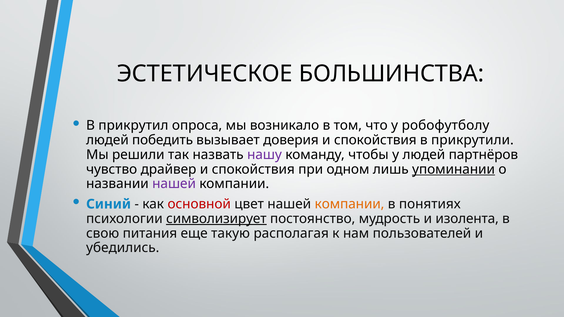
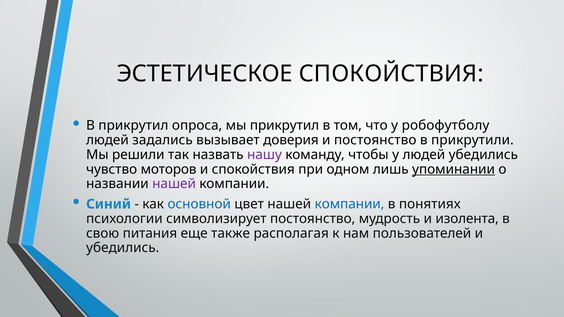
ЭСТЕТИЧЕСКОЕ БОЛЬШИНСТВА: БОЛЬШИНСТВА -> СПОКОЙСТВИЯ (391, 74)
мы возникало: возникало -> прикрутил (285, 126)
победить: победить -> задались (162, 140)
спокойствия: спокойствия -> постоянство (375, 140)
людей партнёров: партнёров -> убедились (483, 155)
драйвер: драйвер -> моторов (169, 169)
основной colour: red -> blue (199, 204)
компании colour: orange -> blue (349, 204)
символизирует underline: present -> none (216, 219)
такую: такую -> также (231, 233)
